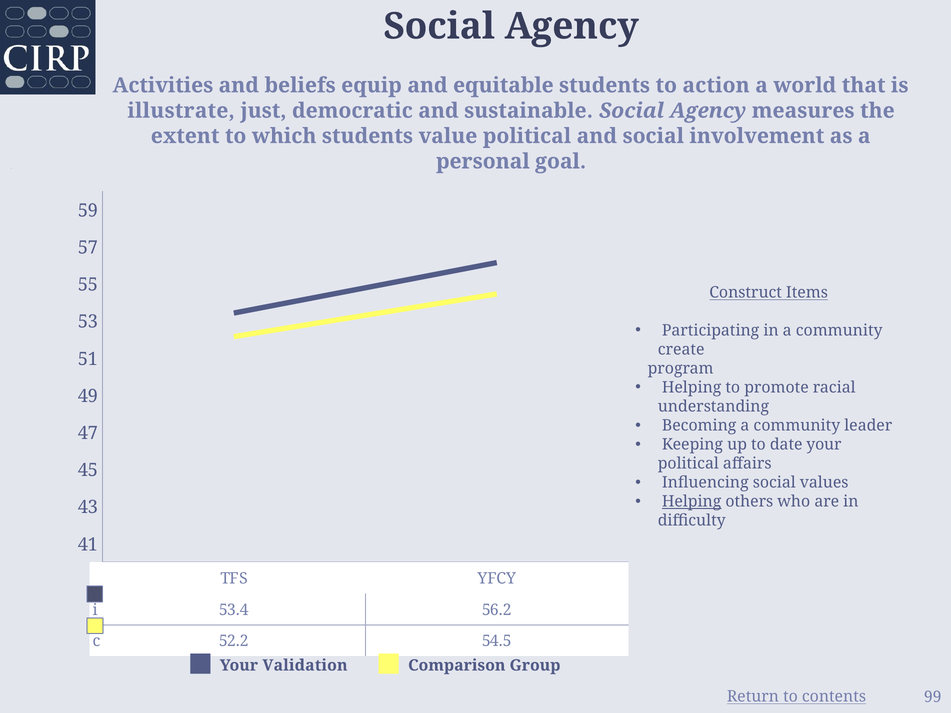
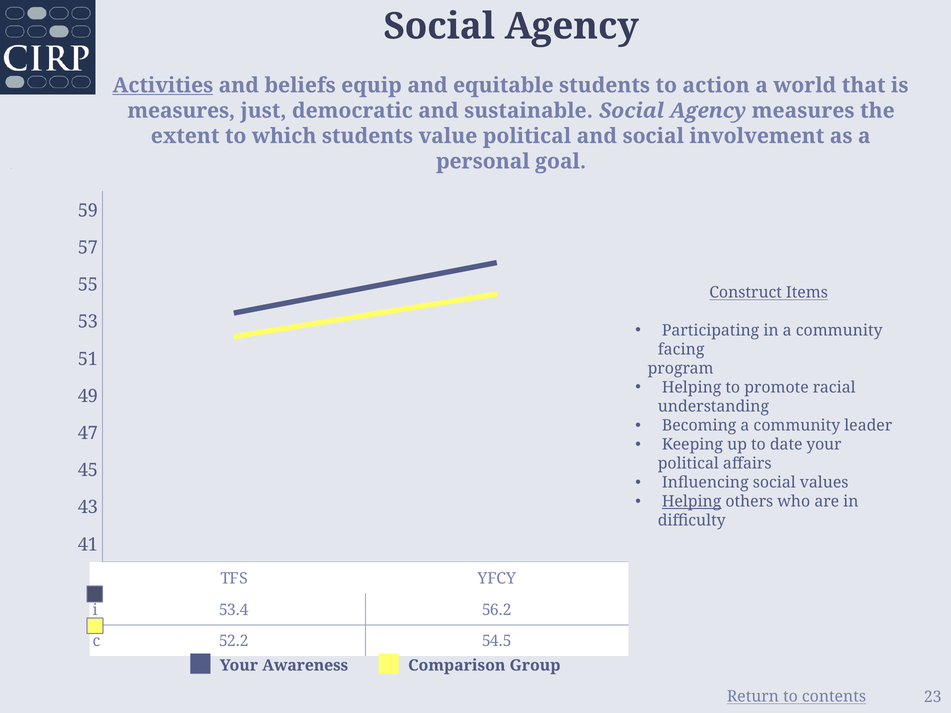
Activities underline: none -> present (163, 85)
illustrate: illustrate -> measures (181, 111)
create: create -> facing (681, 350)
Validation: Validation -> Awareness (305, 666)
99: 99 -> 23 (933, 697)
